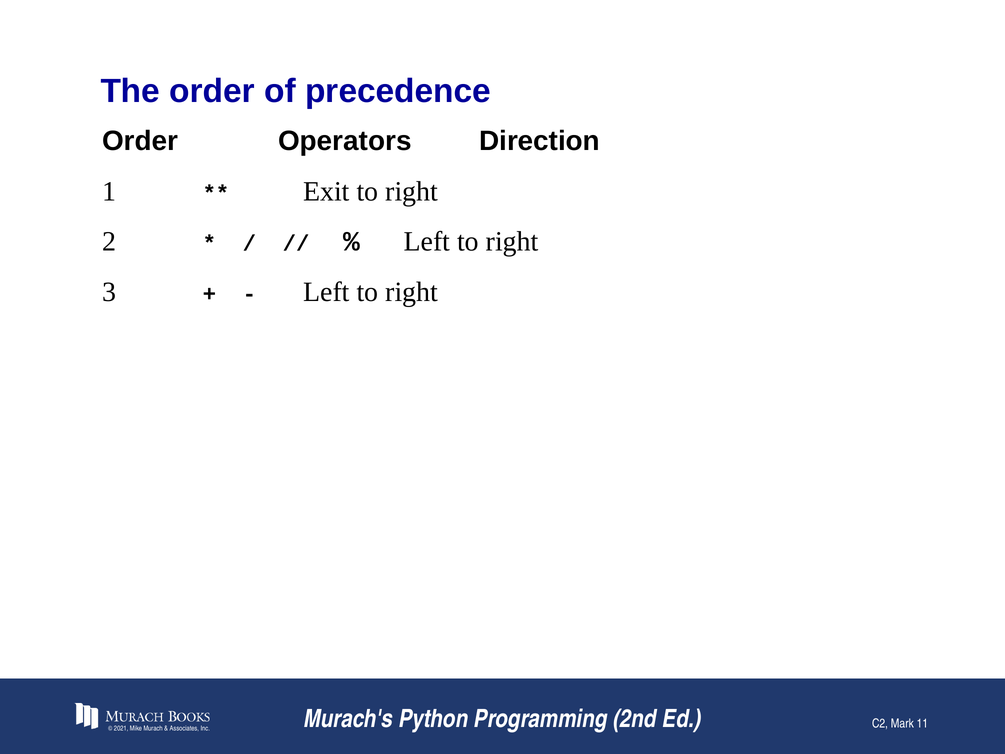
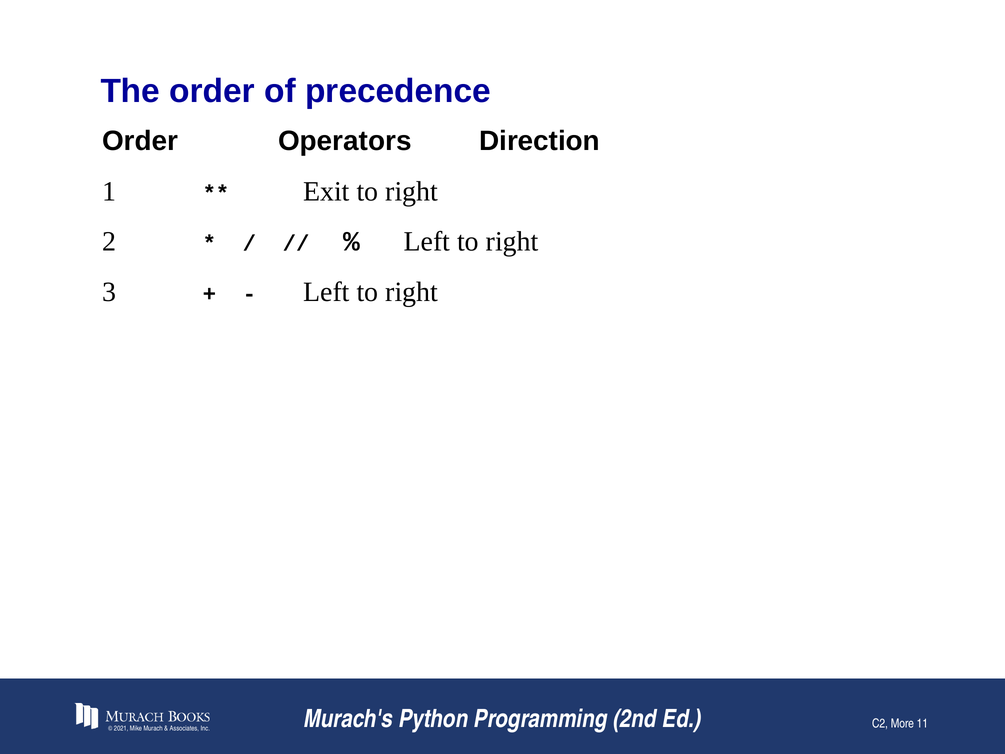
Mark: Mark -> More (902, 723)
